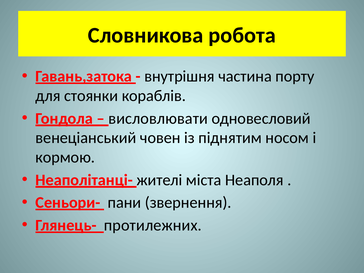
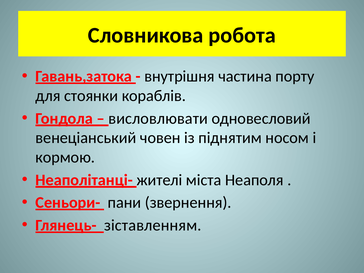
протилежних: протилежних -> зіставленням (153, 225)
